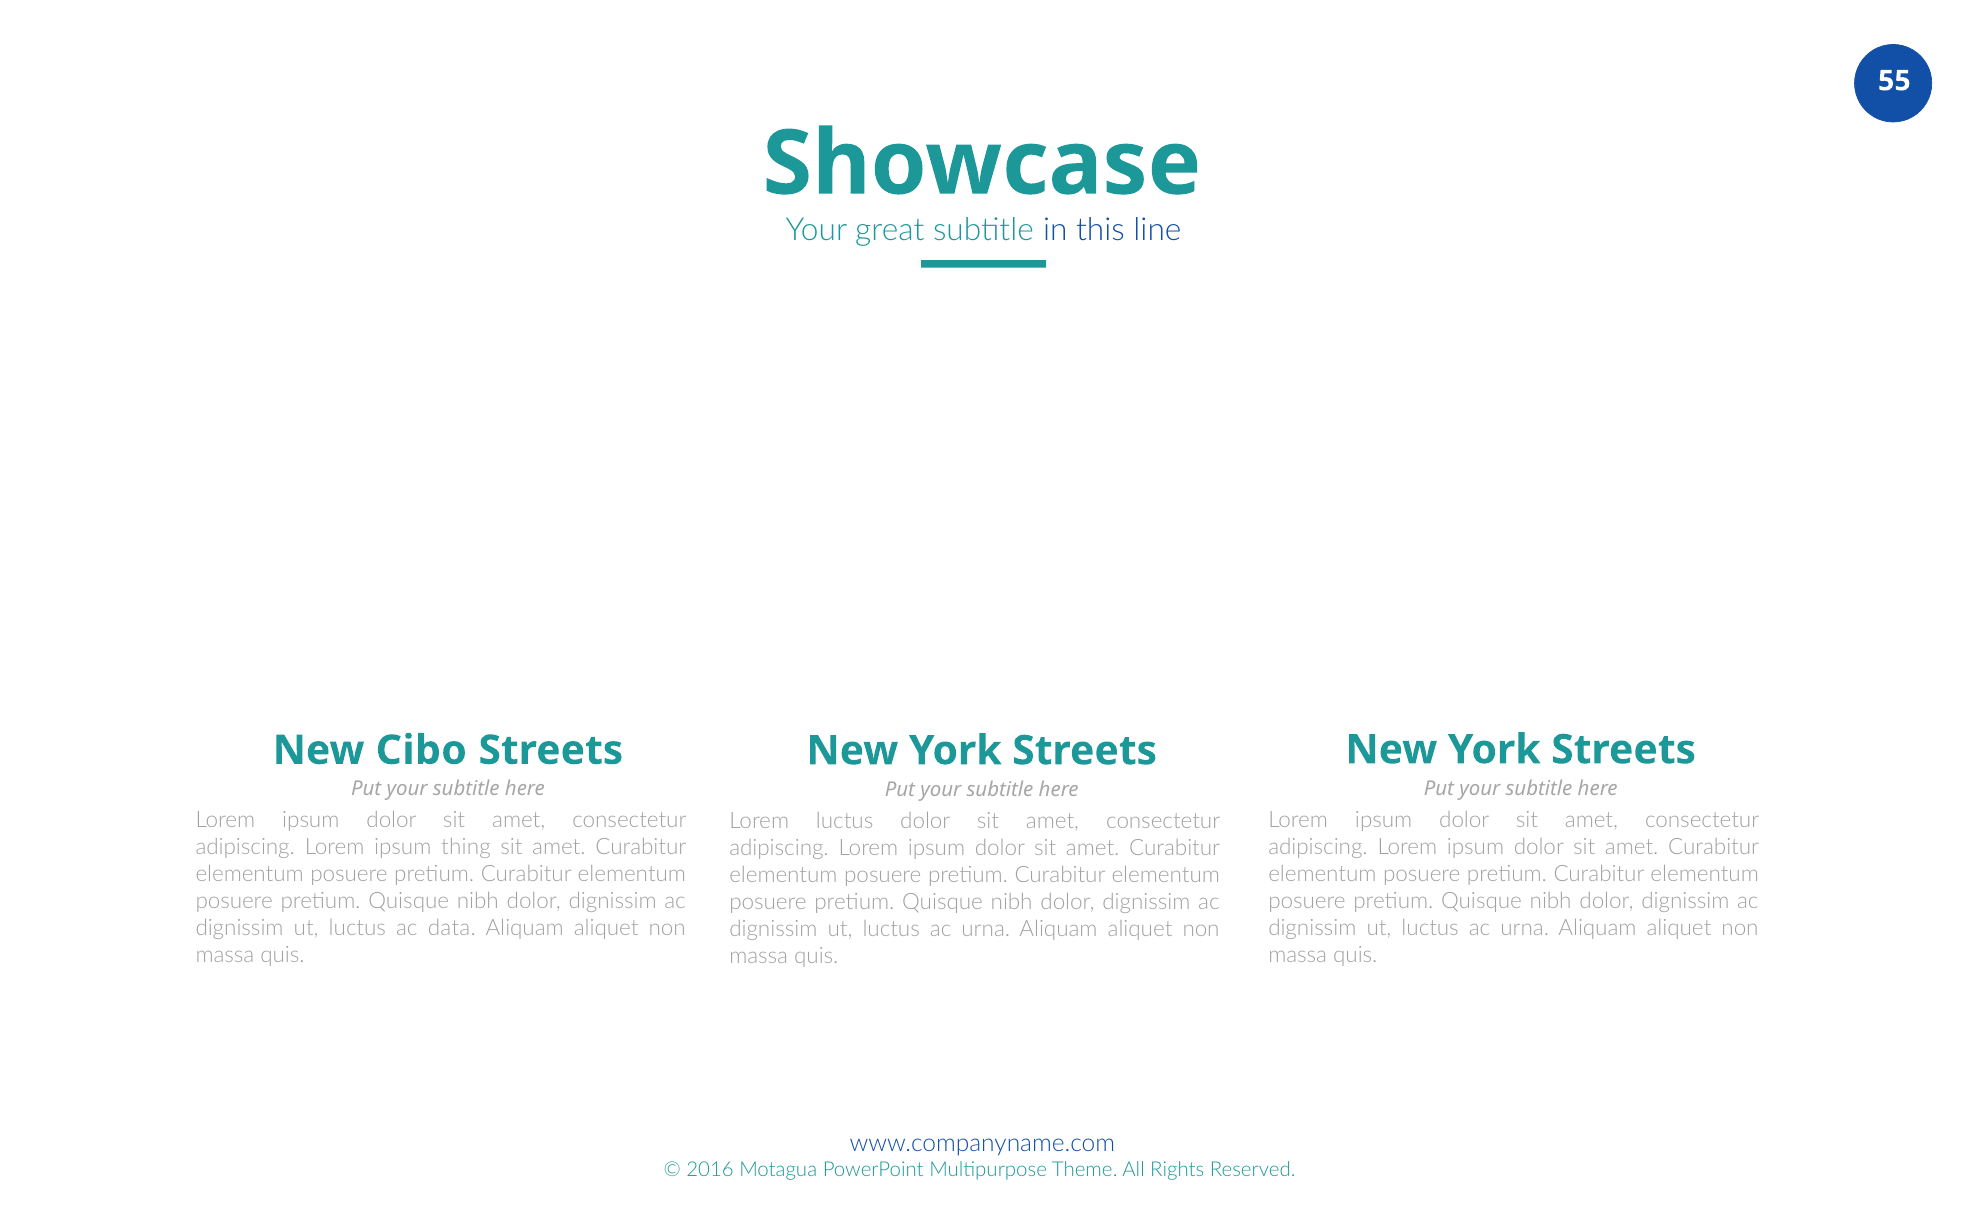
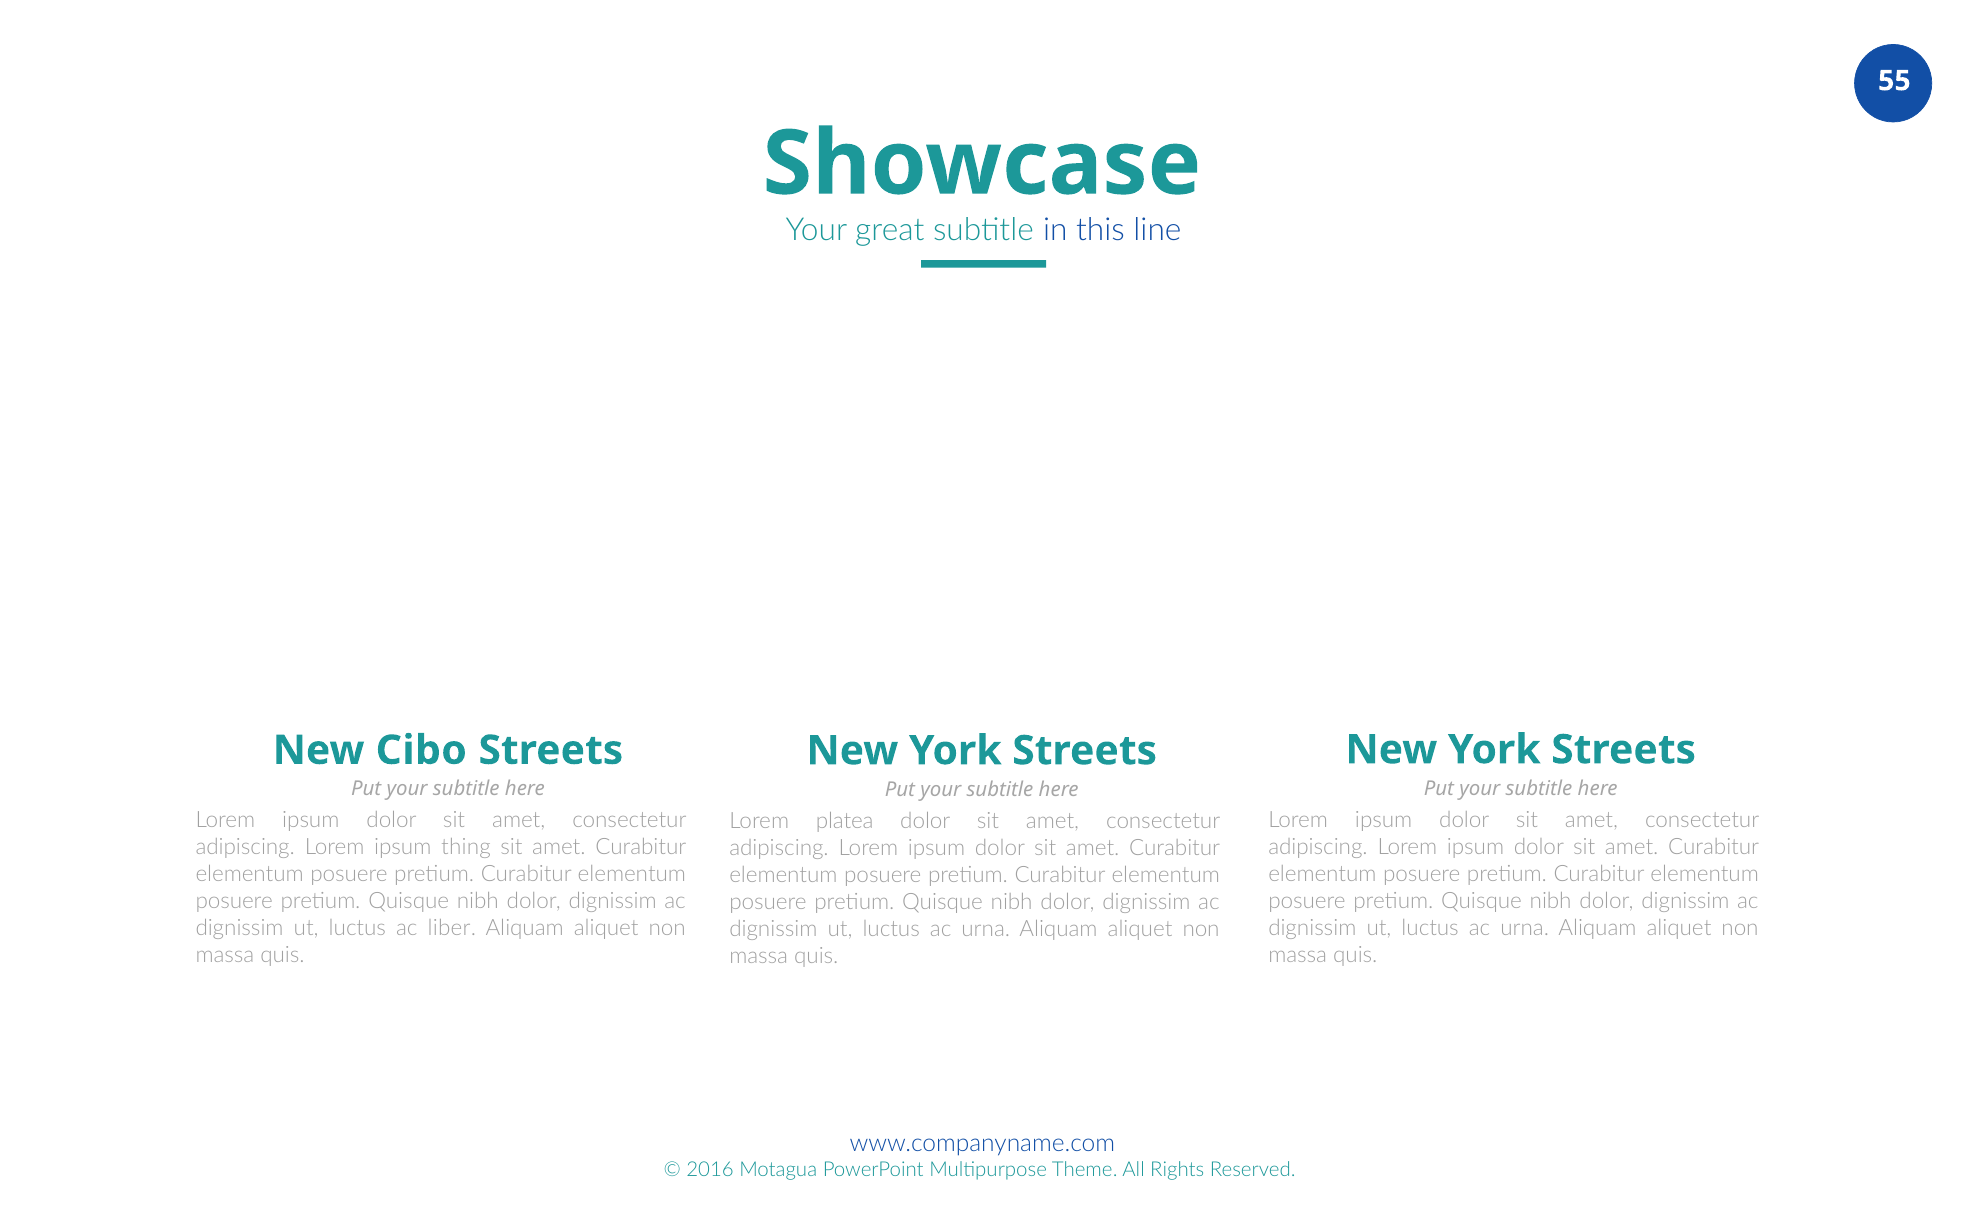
Lorem luctus: luctus -> platea (845, 821)
data: data -> liber (452, 929)
